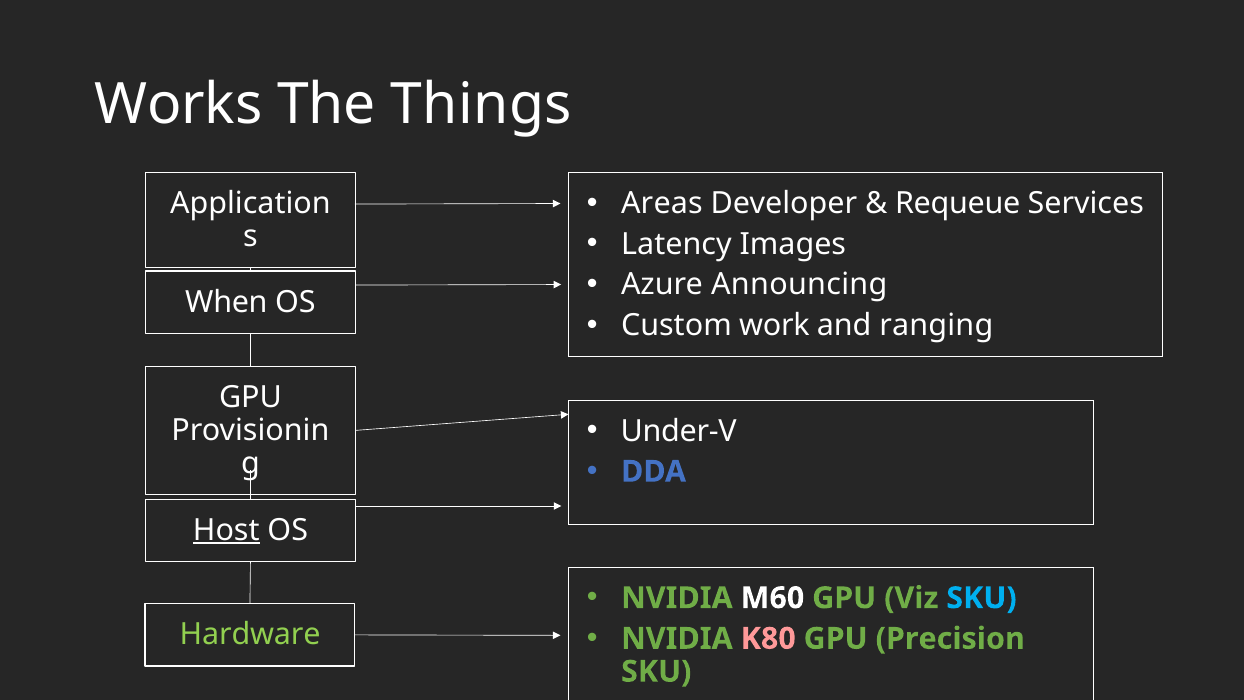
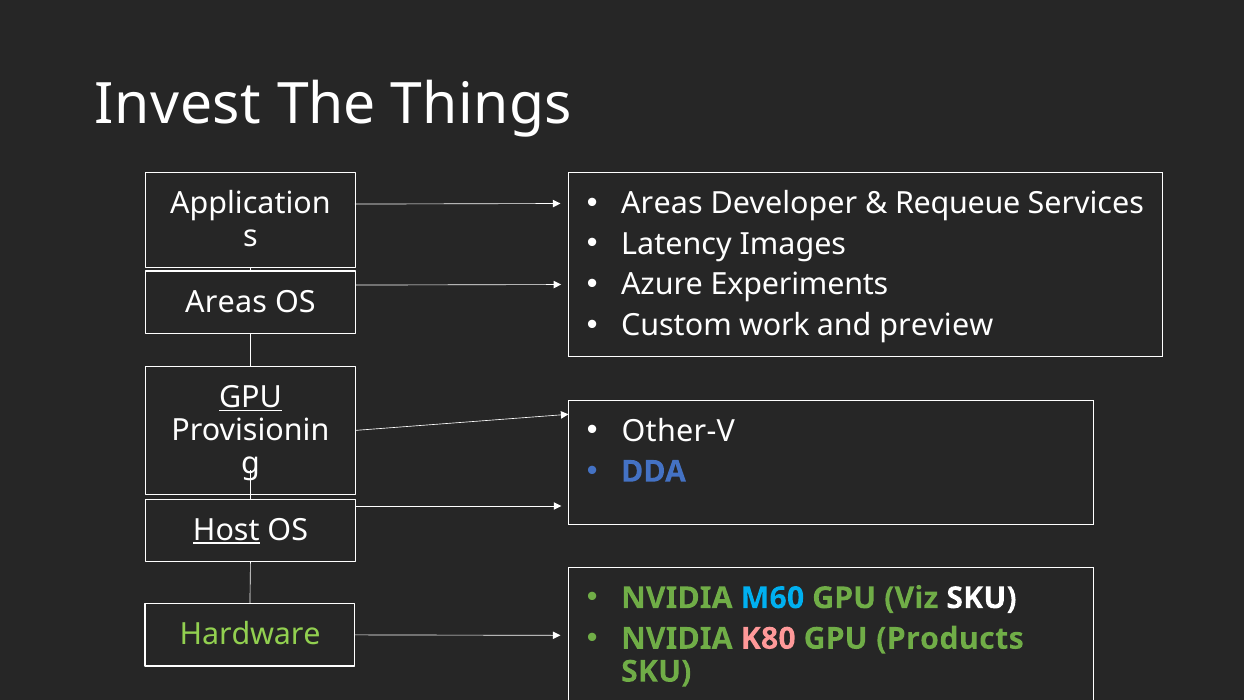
Works: Works -> Invest (178, 104)
Announcing: Announcing -> Experiments (800, 284)
When: When -> Areas (226, 302)
ranging: ranging -> preview (936, 325)
GPU underline: none -> present (250, 397)
Under-V: Under-V -> Other-V (678, 431)
M60 colour: white -> light blue (773, 598)
SKU colour: light blue -> white (982, 598)
Precision: Precision -> Products (950, 638)
